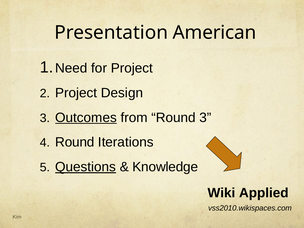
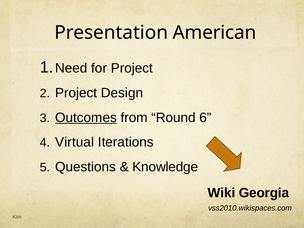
Round 3: 3 -> 6 (205, 118)
Round: Round -> Virtual (75, 142)
Questions underline: present -> none (86, 167)
Applied: Applied -> Georgia (264, 193)
